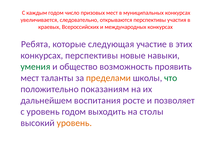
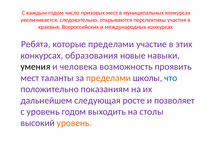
которые следующая: следующая -> пределами (111, 44)
конкурсах перспективы: перспективы -> образования (92, 56)
умения colour: green -> black (35, 67)
общество: общество -> человека (79, 67)
что colour: green -> blue (171, 78)
воспитания: воспитания -> следующая (97, 101)
